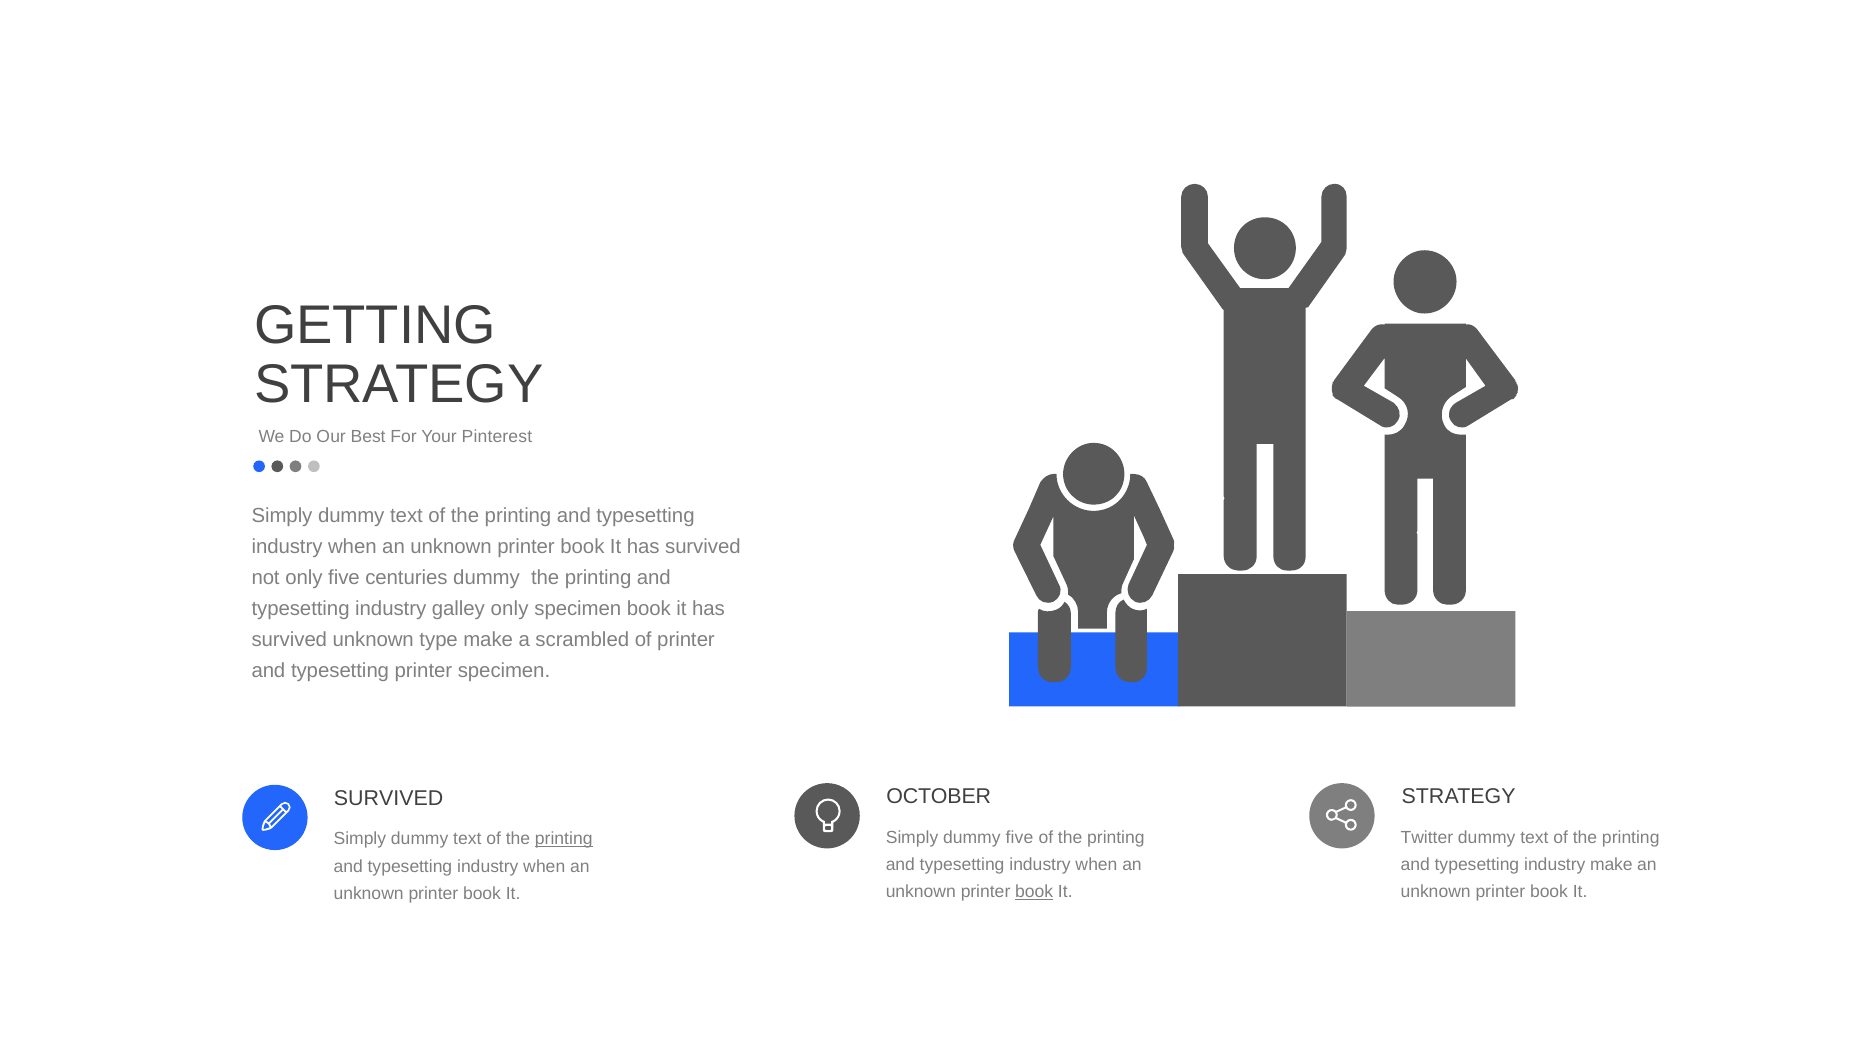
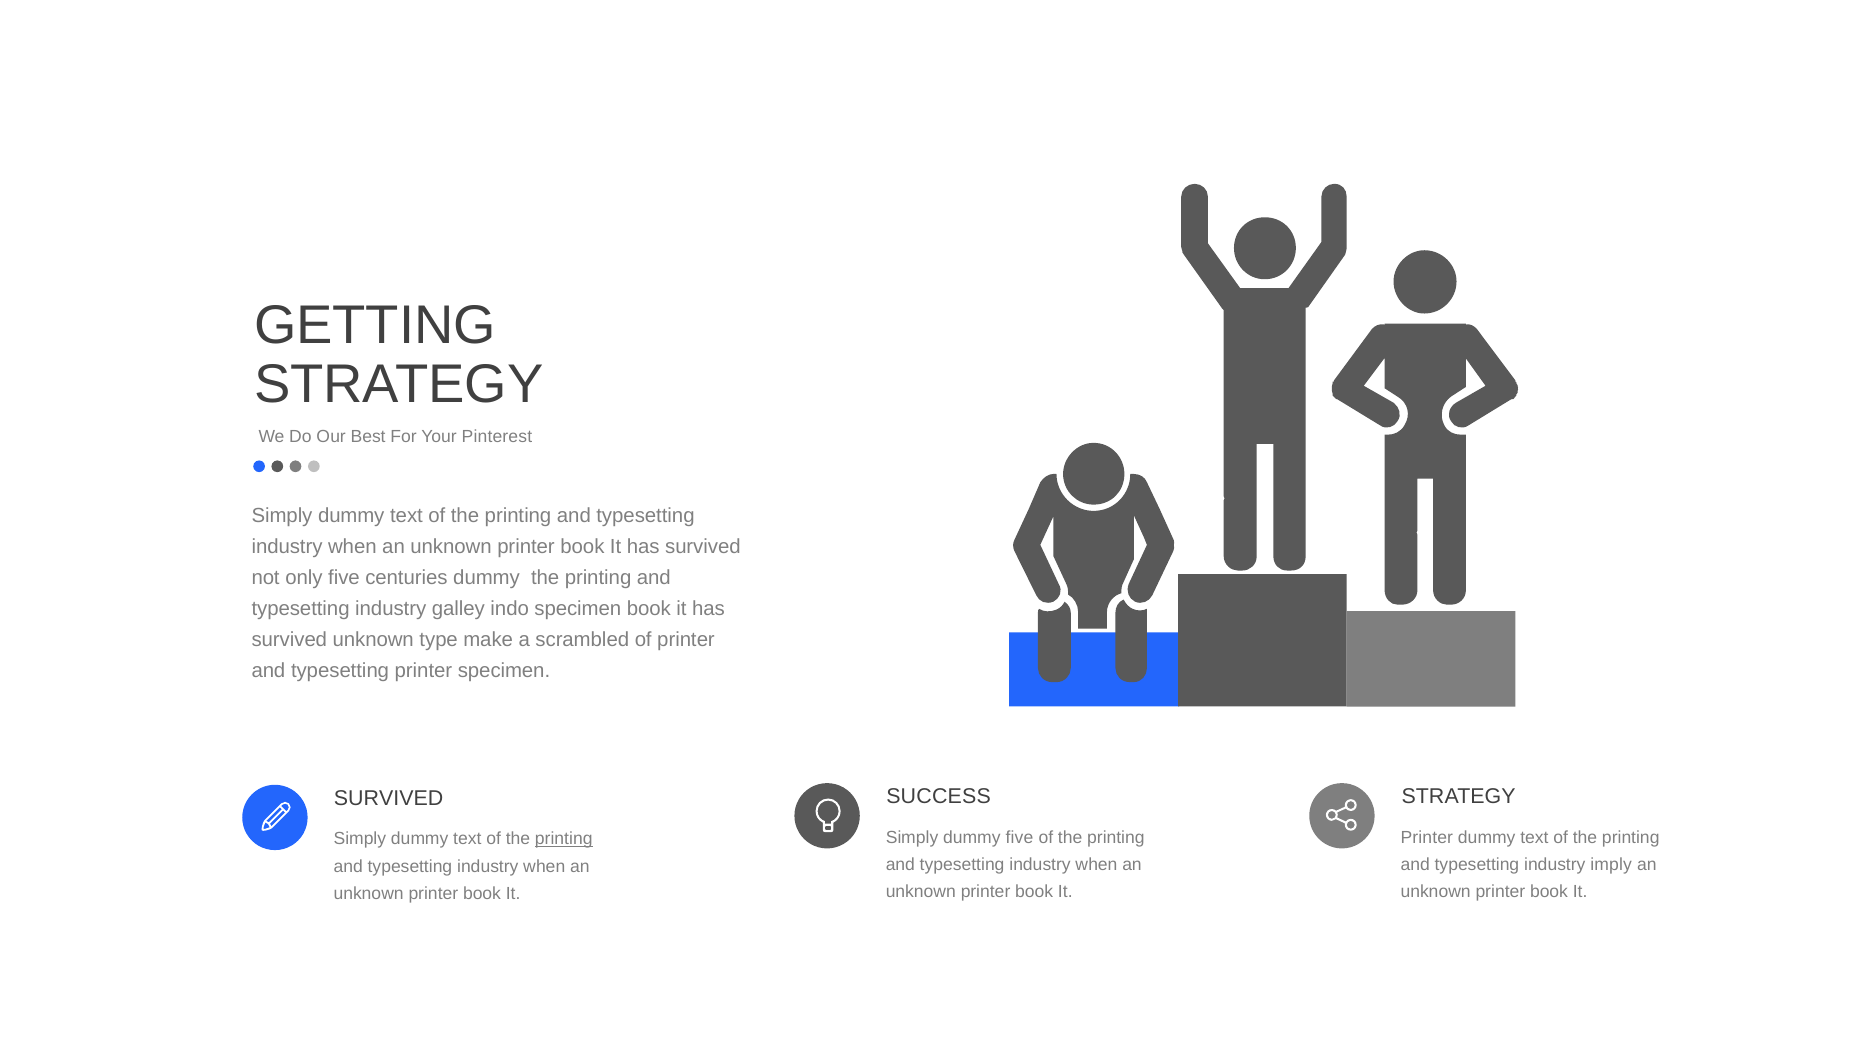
galley only: only -> indo (510, 609)
OCTOBER: OCTOBER -> SUCCESS (939, 797)
Twitter: Twitter -> Printer (1427, 838)
industry make: make -> imply (1611, 865)
book underline: present -> none (1034, 893)
